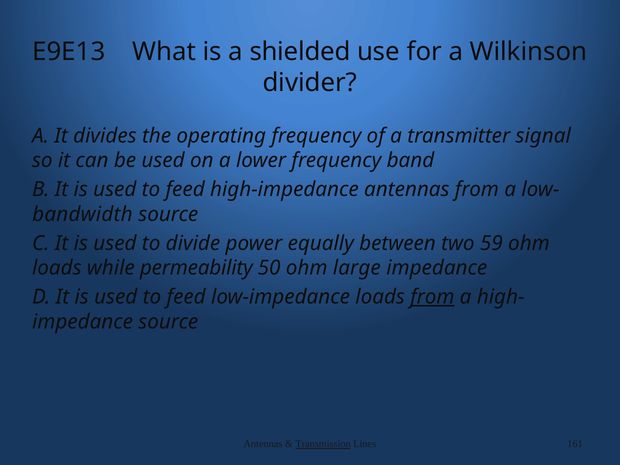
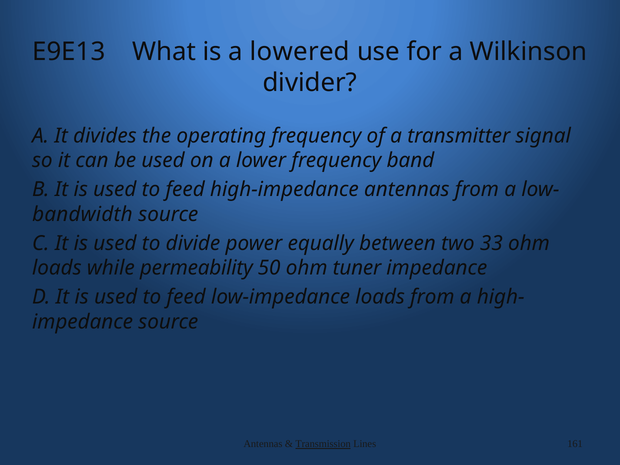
shielded: shielded -> lowered (300, 52)
59: 59 -> 33 (491, 243)
large: large -> tuner (357, 268)
from underline: present -> none (432, 297)
